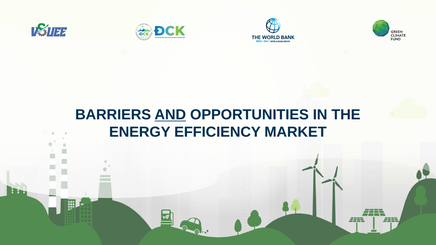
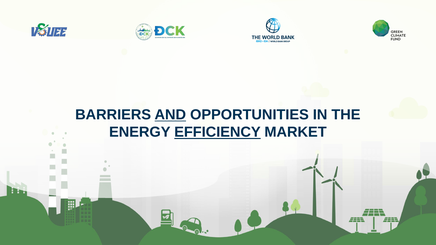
EFFICIENCY underline: none -> present (217, 132)
